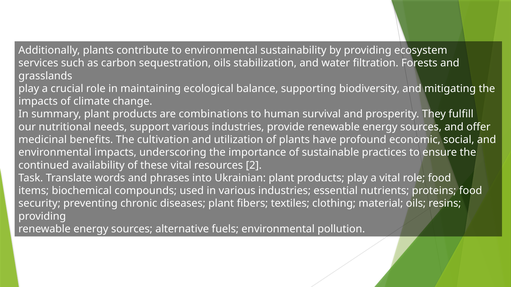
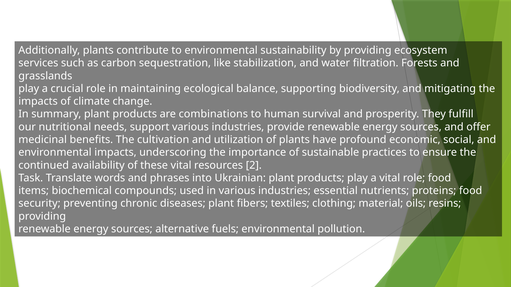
sequestration oils: oils -> like (222, 63)
